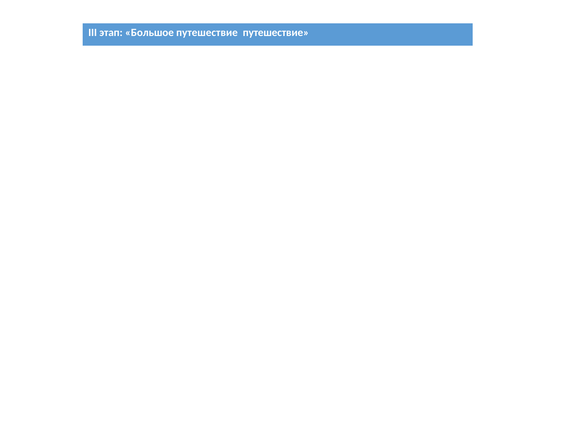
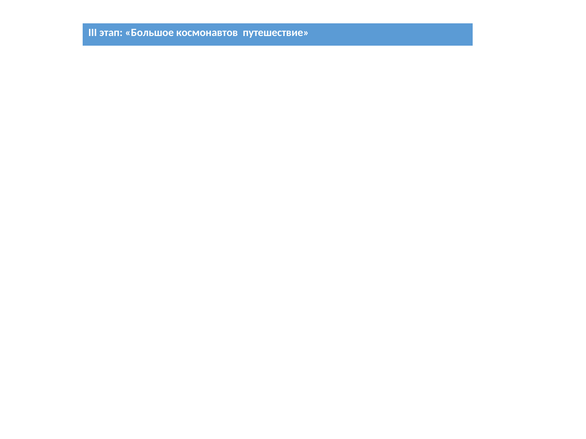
Большое путешествие: путешествие -> космонавтов (207, 33)
